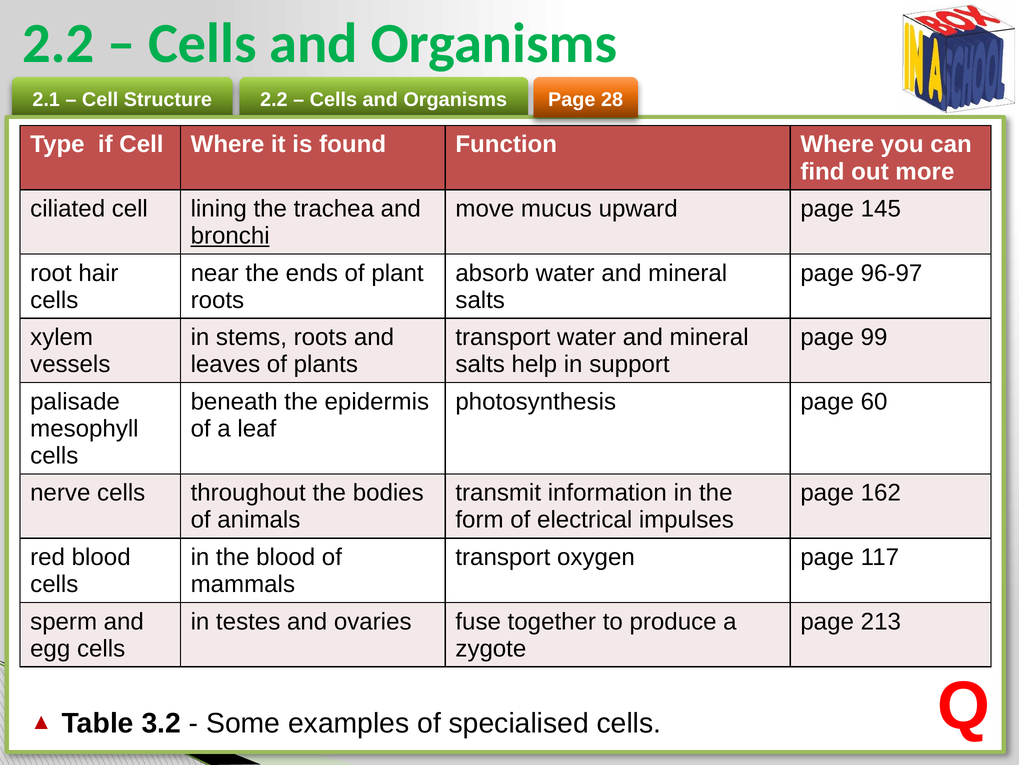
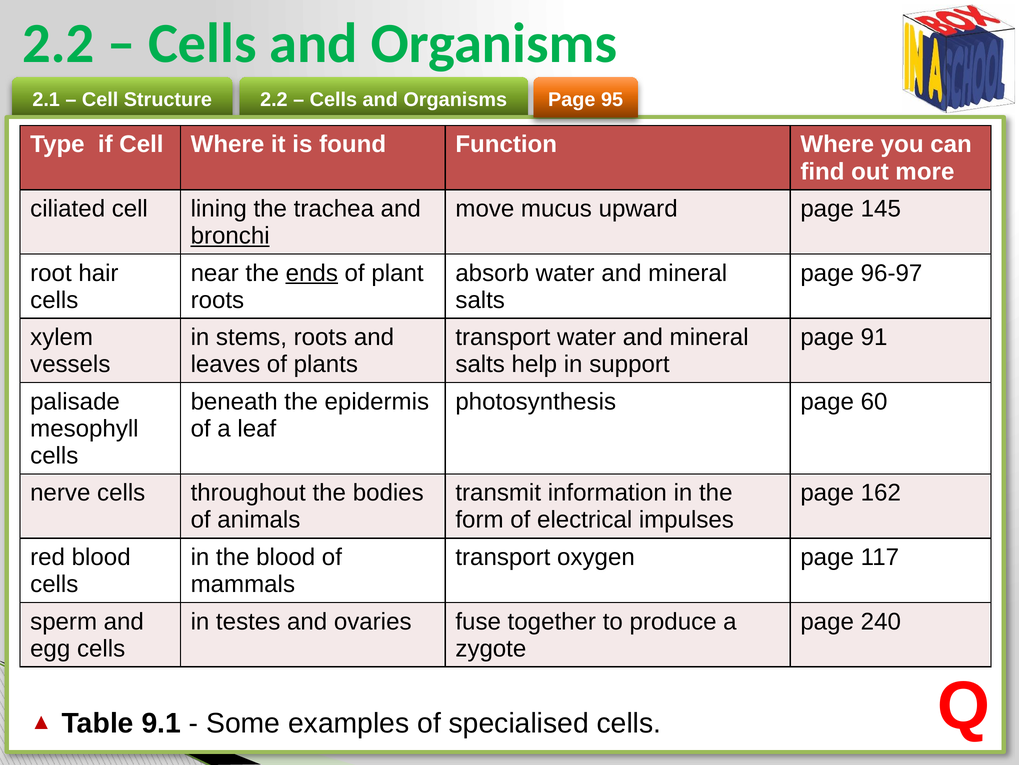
28: 28 -> 95 (612, 100)
ends underline: none -> present (312, 273)
99: 99 -> 91 (874, 337)
213: 213 -> 240 (881, 621)
3.2: 3.2 -> 9.1 (161, 723)
